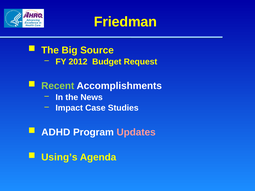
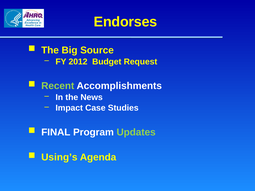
Friedman: Friedman -> Endorses (125, 22)
ADHD: ADHD -> FINAL (56, 132)
Updates colour: pink -> light green (136, 132)
